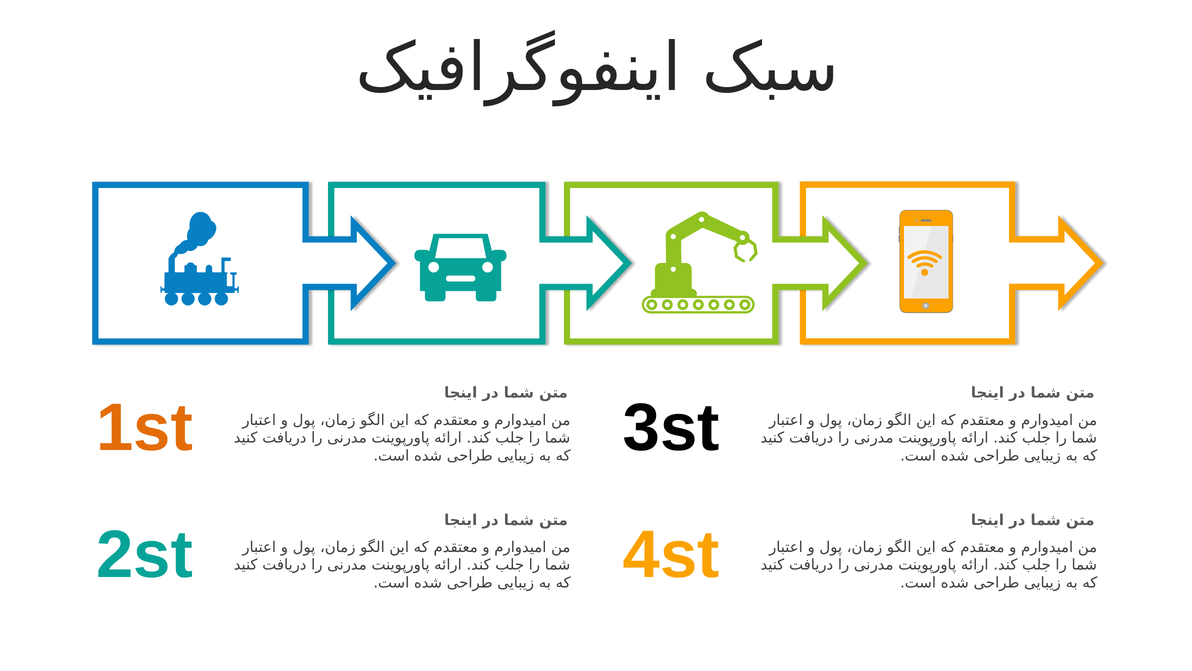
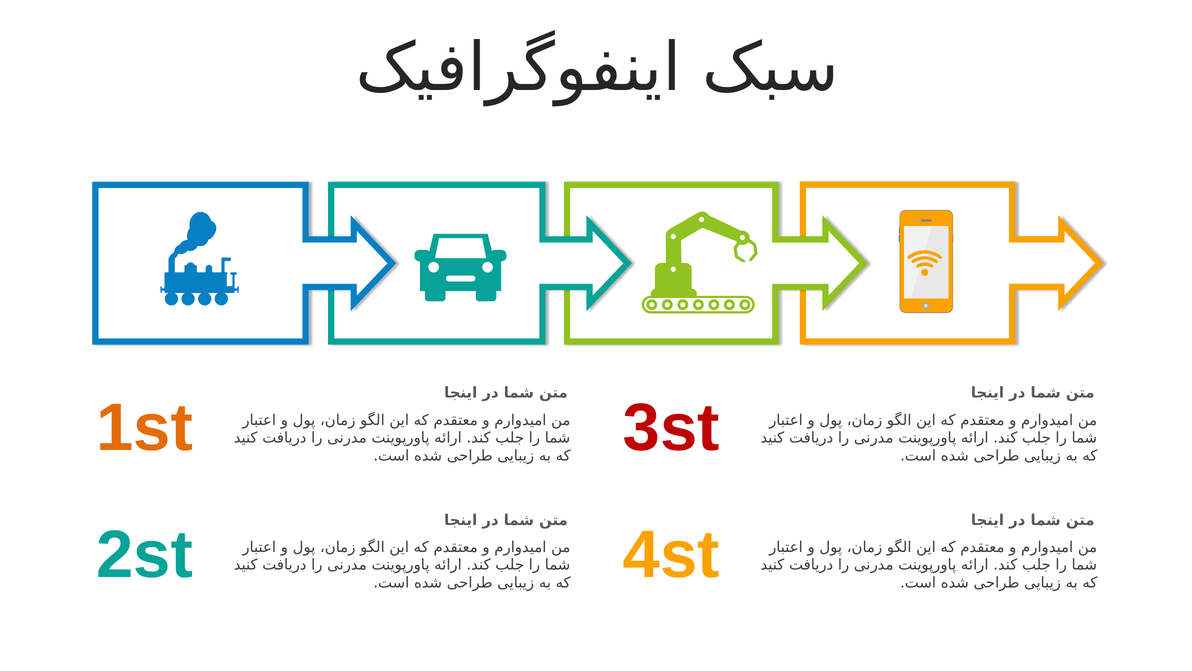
3st colour: black -> red (671, 428)
